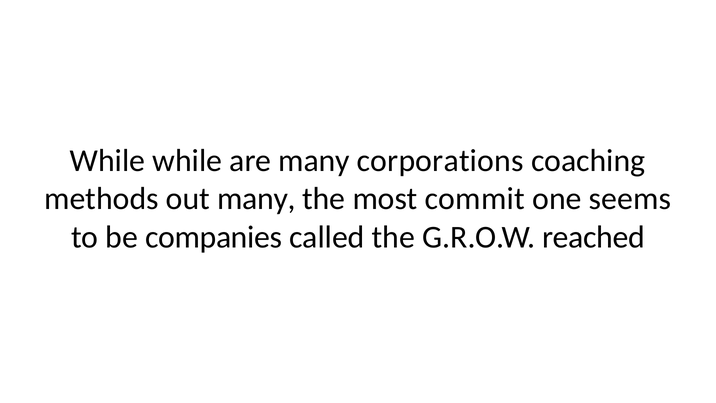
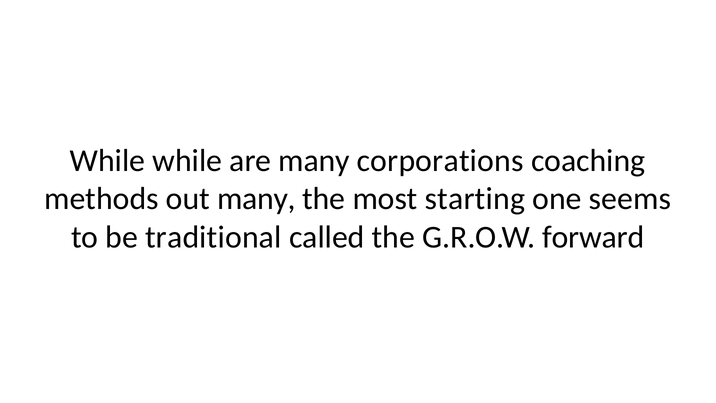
commit: commit -> starting (475, 199)
companies: companies -> traditional (213, 237)
reached: reached -> forward (593, 237)
